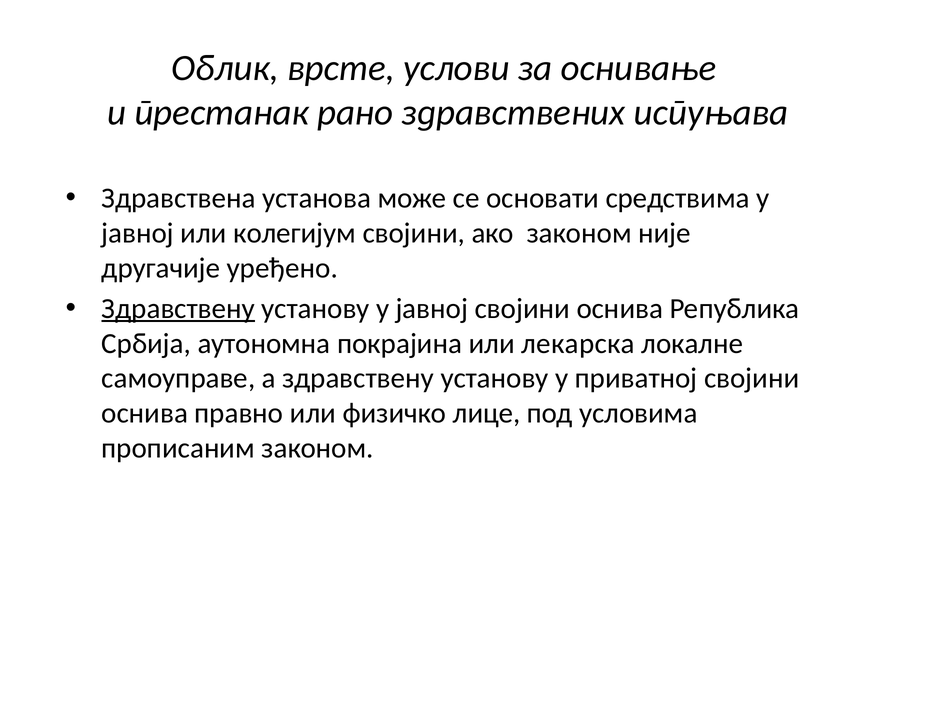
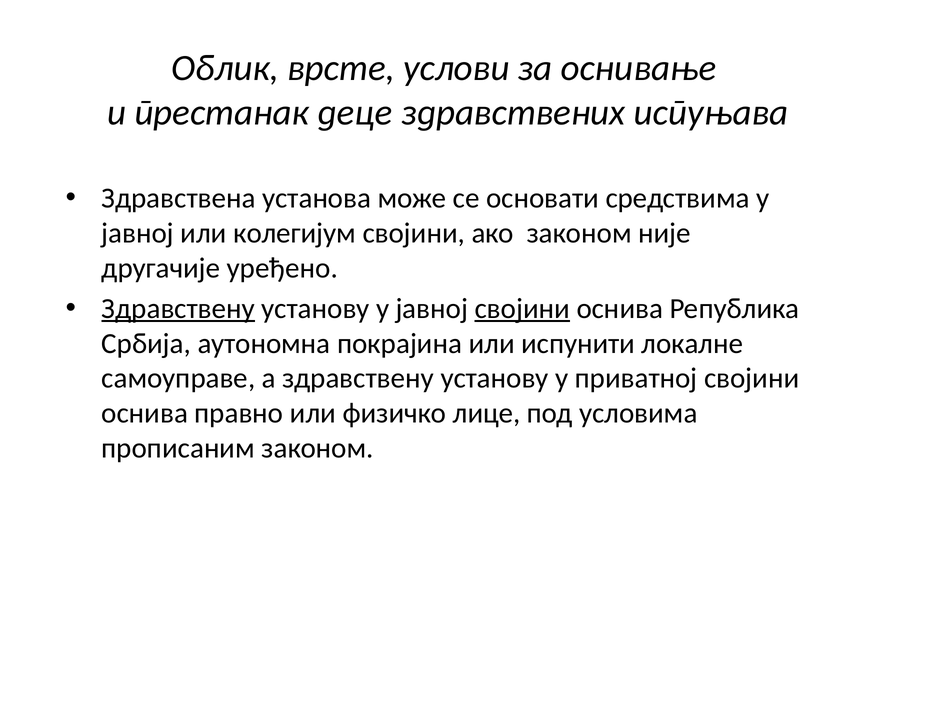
рано: рано -> деце (355, 113)
својини underline: none -> present (522, 309)
лекарска: лекарска -> испунити (578, 343)
